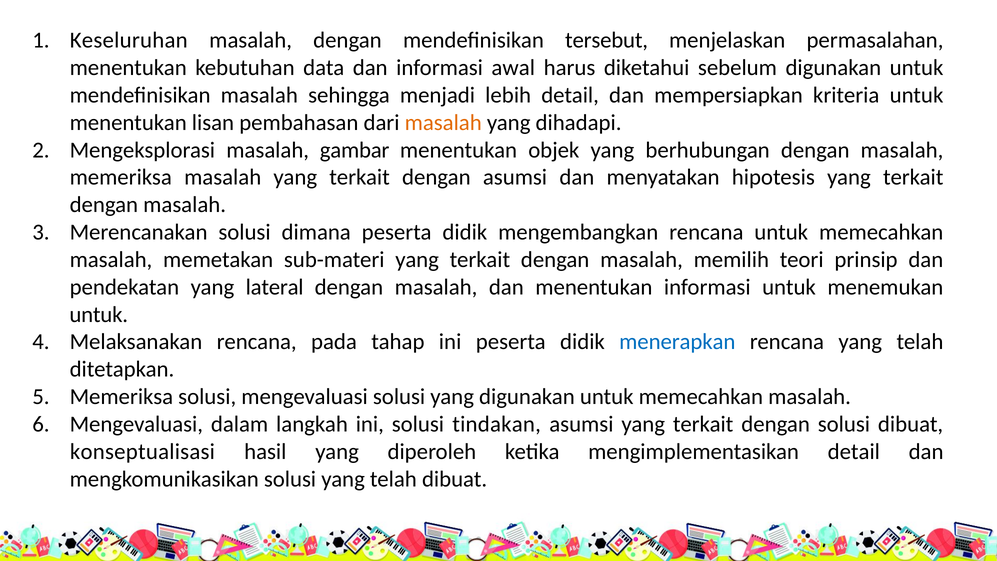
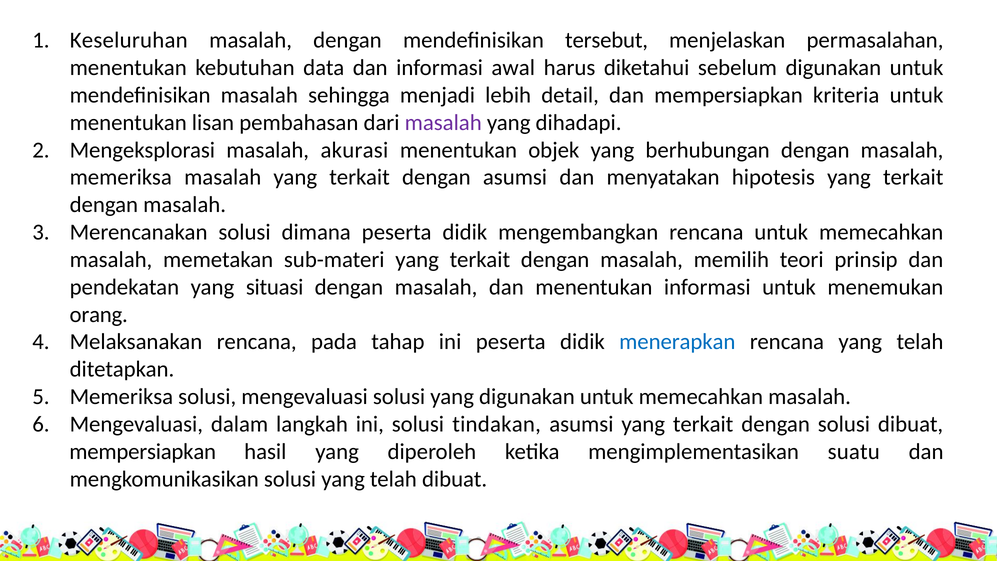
masalah colour: orange -> purple (443, 123)
gambar: gambar -> akurasi (354, 150)
lateral: lateral -> situasi (275, 287)
untuk: untuk -> orang (99, 314)
konseptualisasi: konseptualisasi -> mempersiapkan (143, 451)
mengimplementasikan detail: detail -> suatu (854, 451)
